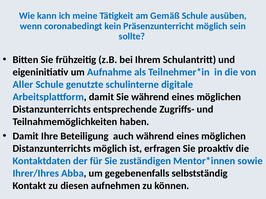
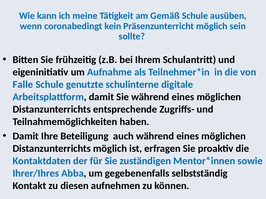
Aller: Aller -> Falle (23, 85)
